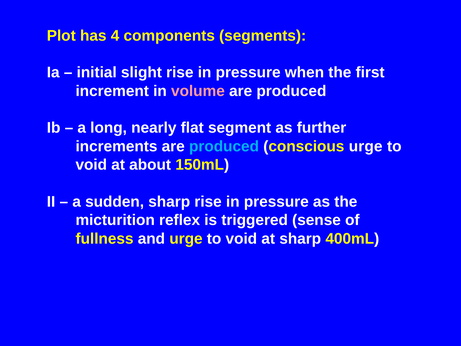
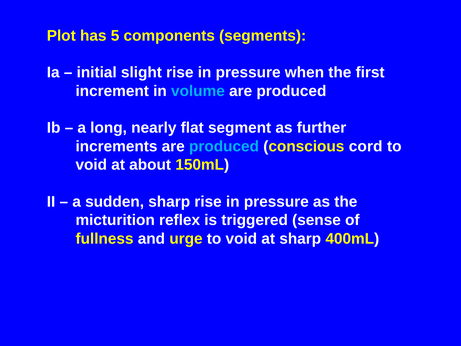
4: 4 -> 5 (115, 36)
volume colour: pink -> light blue (198, 91)
conscious urge: urge -> cord (366, 146)
